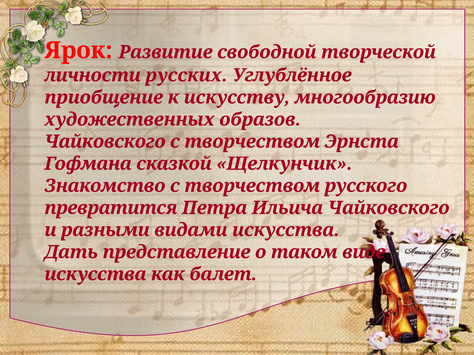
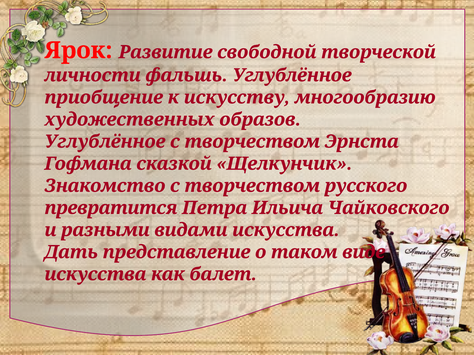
русских: русских -> фальшь (187, 75)
Чайковского: Чайковского -> Углублённое (105, 142)
